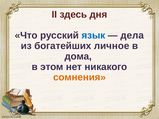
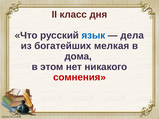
здесь: здесь -> класс (73, 15)
личное: личное -> мелкая (112, 46)
сомнения colour: orange -> red (79, 77)
